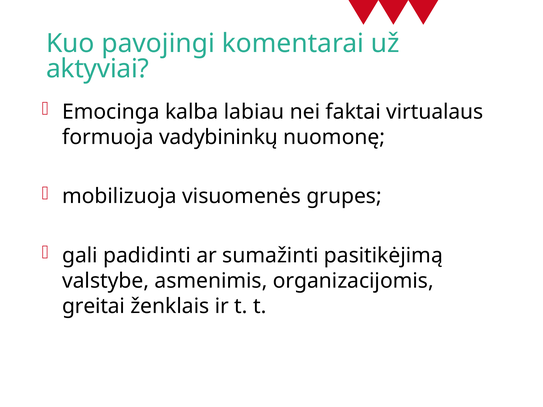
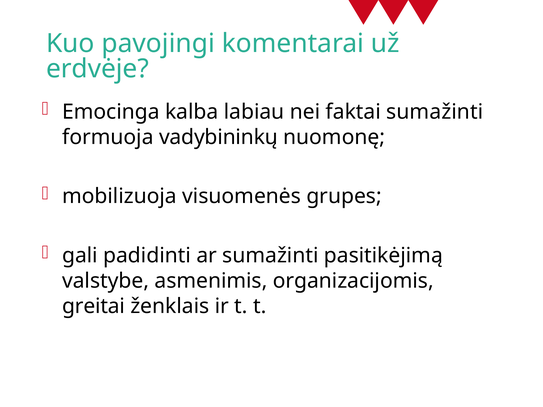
aktyviai: aktyviai -> erdvėje (97, 69)
faktai virtualaus: virtualaus -> sumažinti (435, 112)
